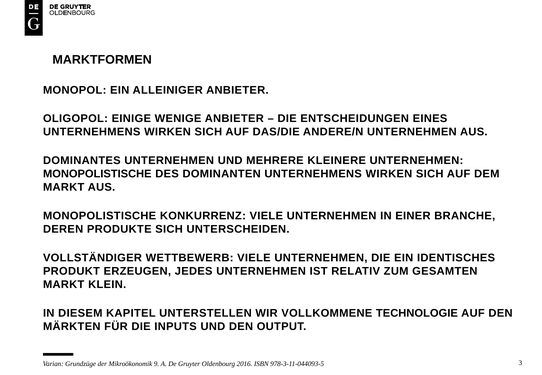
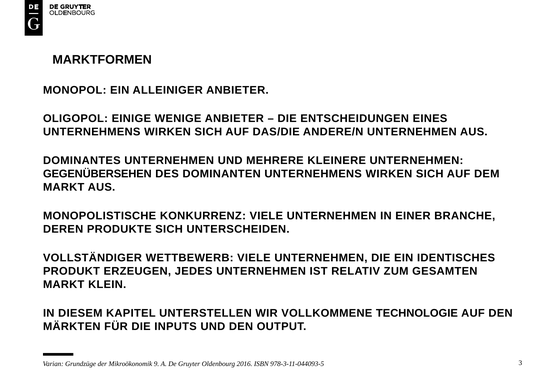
MONOPOLISTISCHE: MONOPOLISTISCHE -> GEGENÜBERSEHEN (97, 174)
